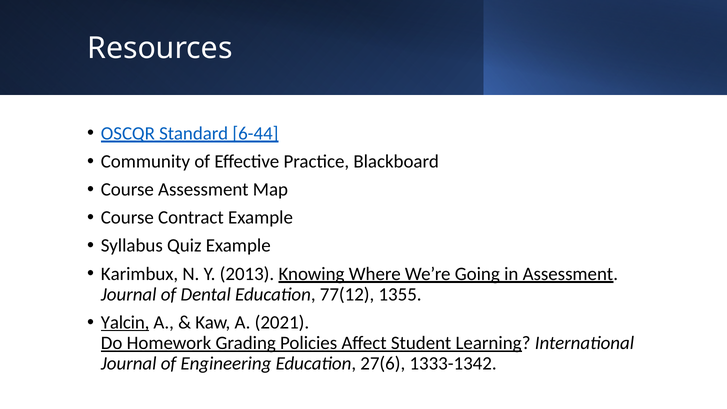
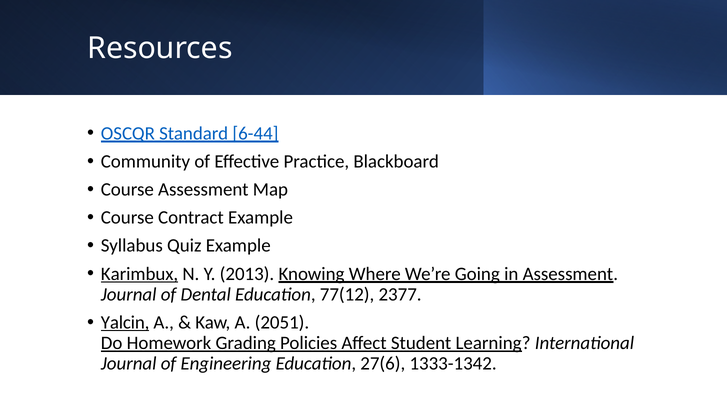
Karimbux underline: none -> present (140, 274)
1355: 1355 -> 2377 (400, 294)
2021: 2021 -> 2051 (282, 322)
